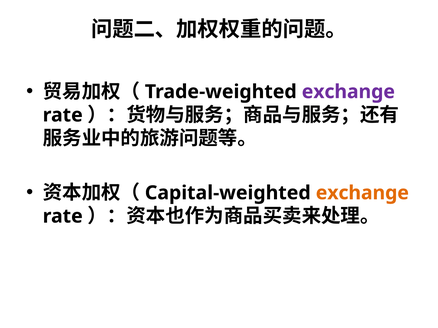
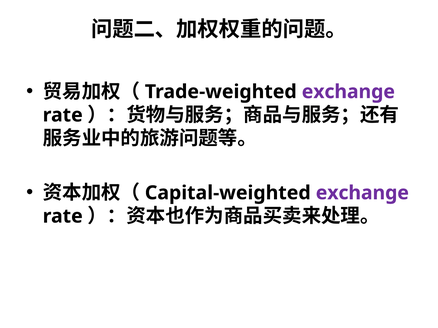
exchange colour: orange -> purple (362, 193)
